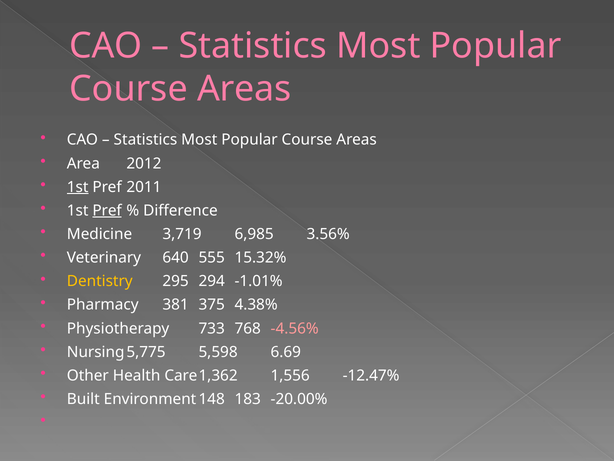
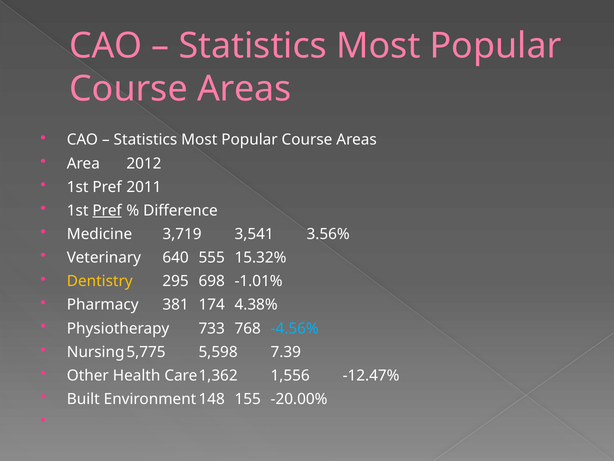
1st underline: present -> none (78, 187)
6,985: 6,985 -> 3,541 (254, 234)
294: 294 -> 698 (212, 281)
375: 375 -> 174 (212, 305)
-4.56% colour: pink -> light blue (295, 328)
6.69: 6.69 -> 7.39 (286, 352)
183: 183 -> 155 (248, 399)
